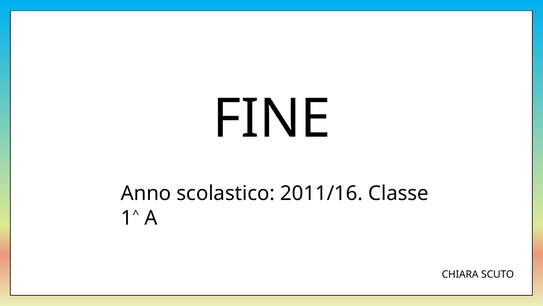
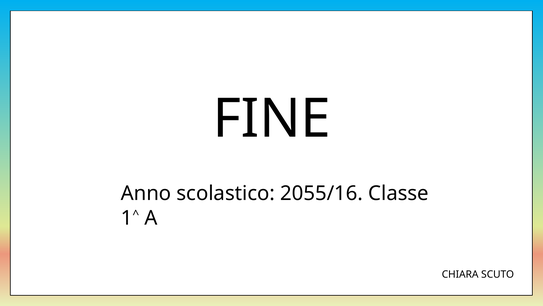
2011/16: 2011/16 -> 2055/16 (322, 193)
